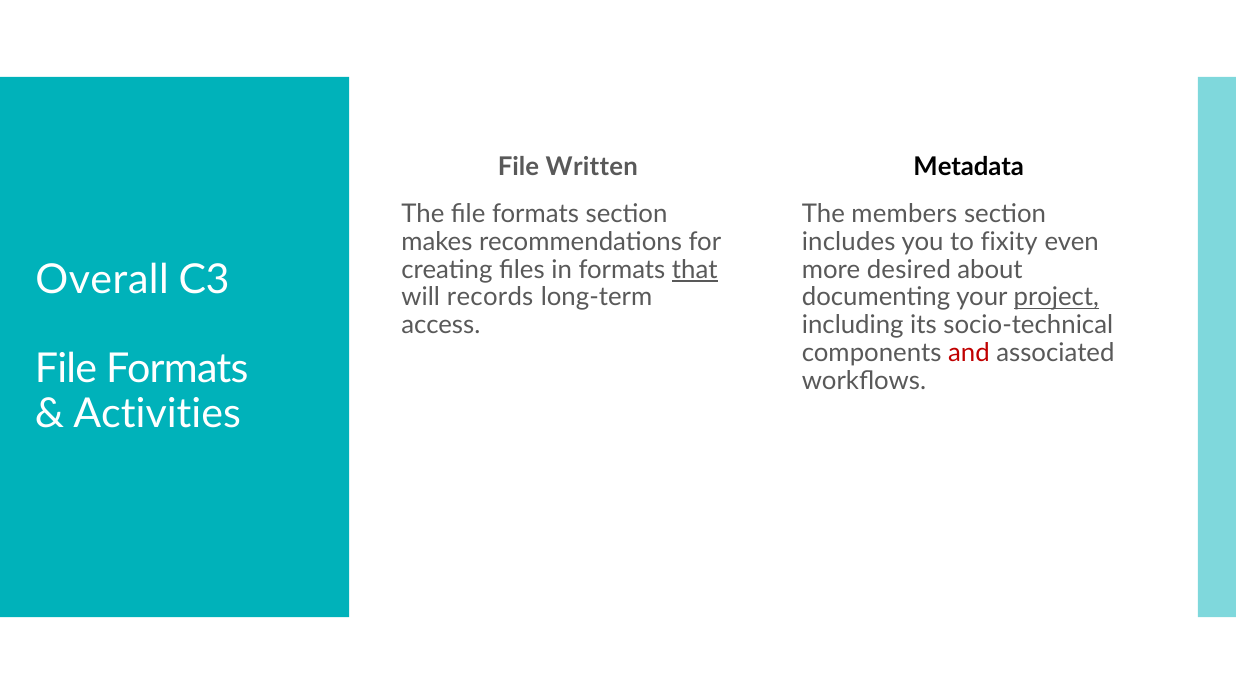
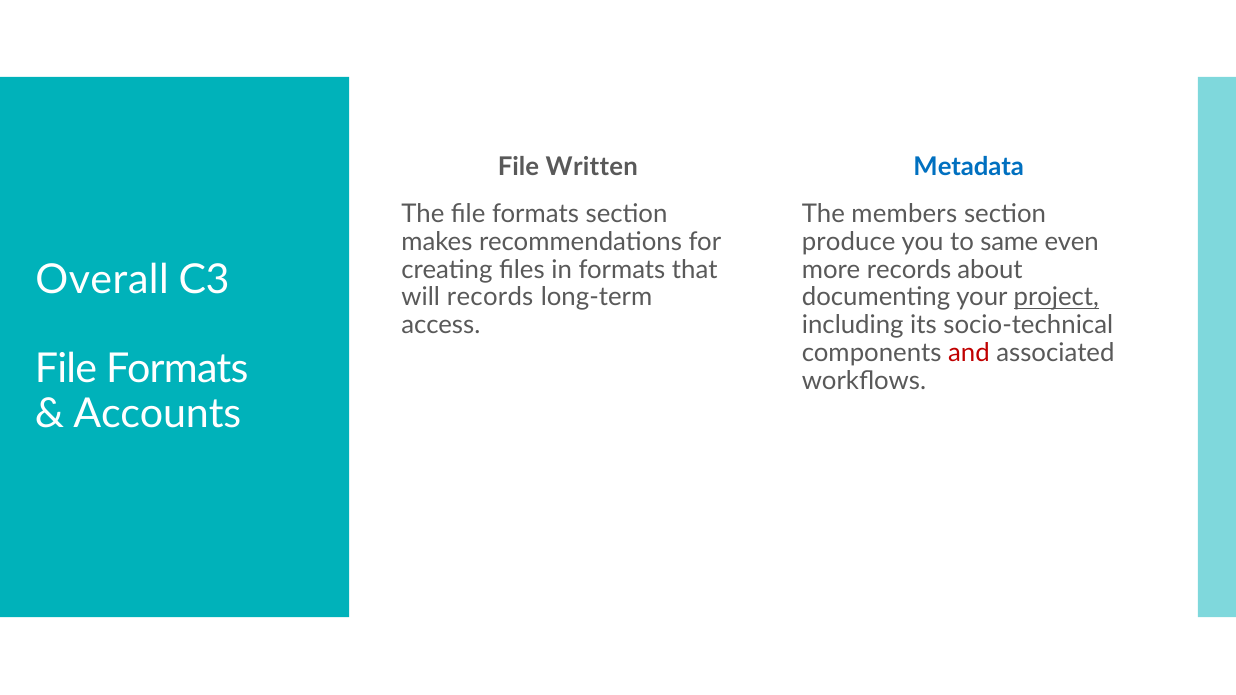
Metadata colour: black -> blue (969, 167)
includes: includes -> produce (849, 242)
fixity: fixity -> same (1009, 242)
that underline: present -> none (695, 270)
more desired: desired -> records (909, 270)
Activities: Activities -> Accounts (157, 414)
